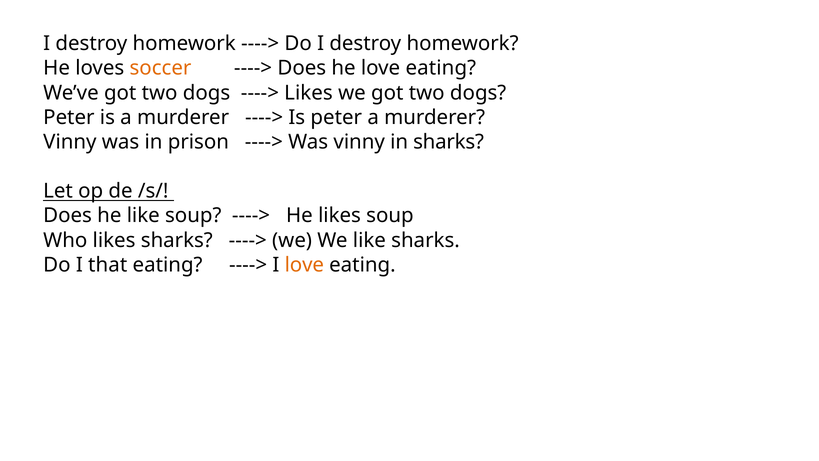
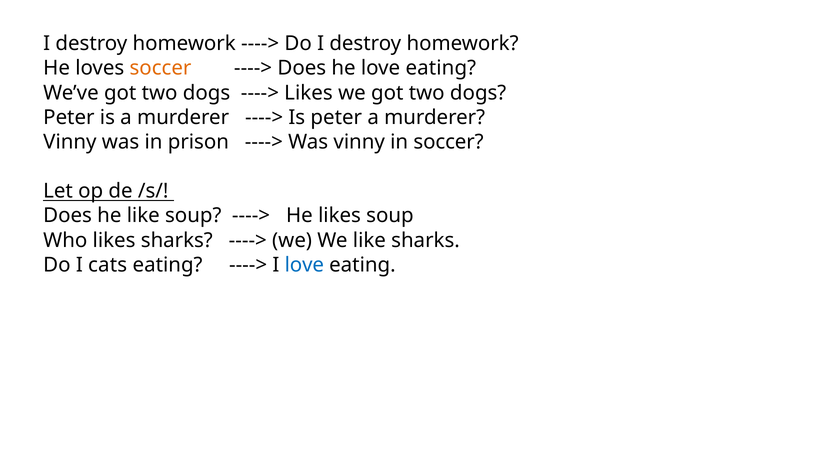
in sharks: sharks -> soccer (448, 142)
that: that -> cats (108, 265)
love colour: orange -> blue (304, 265)
